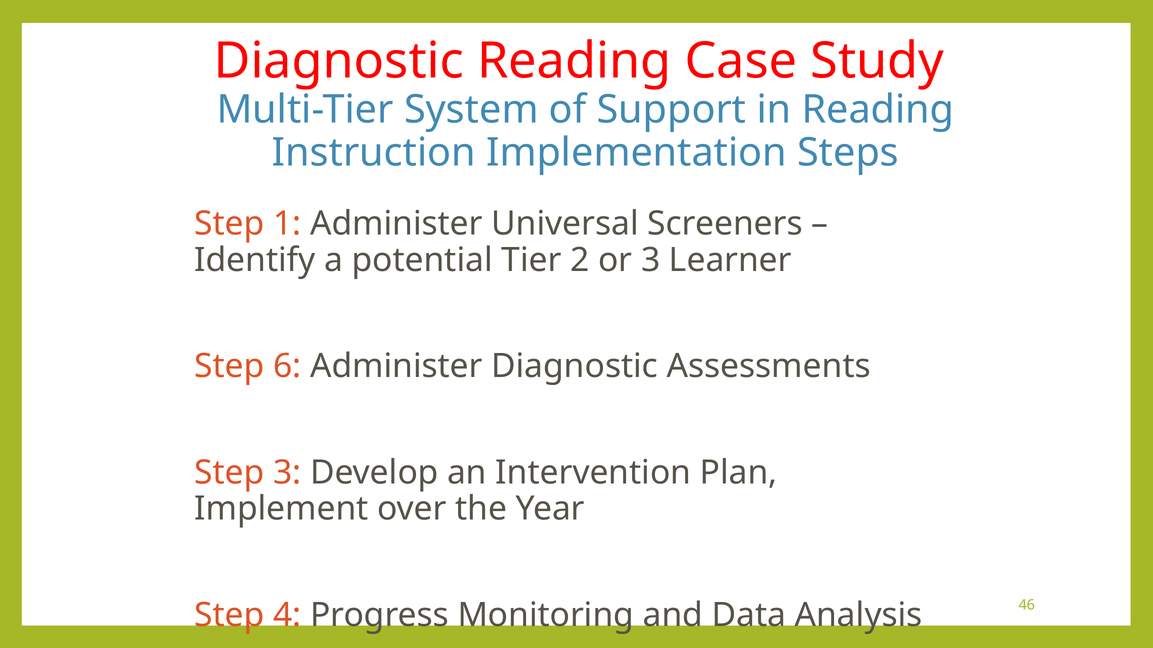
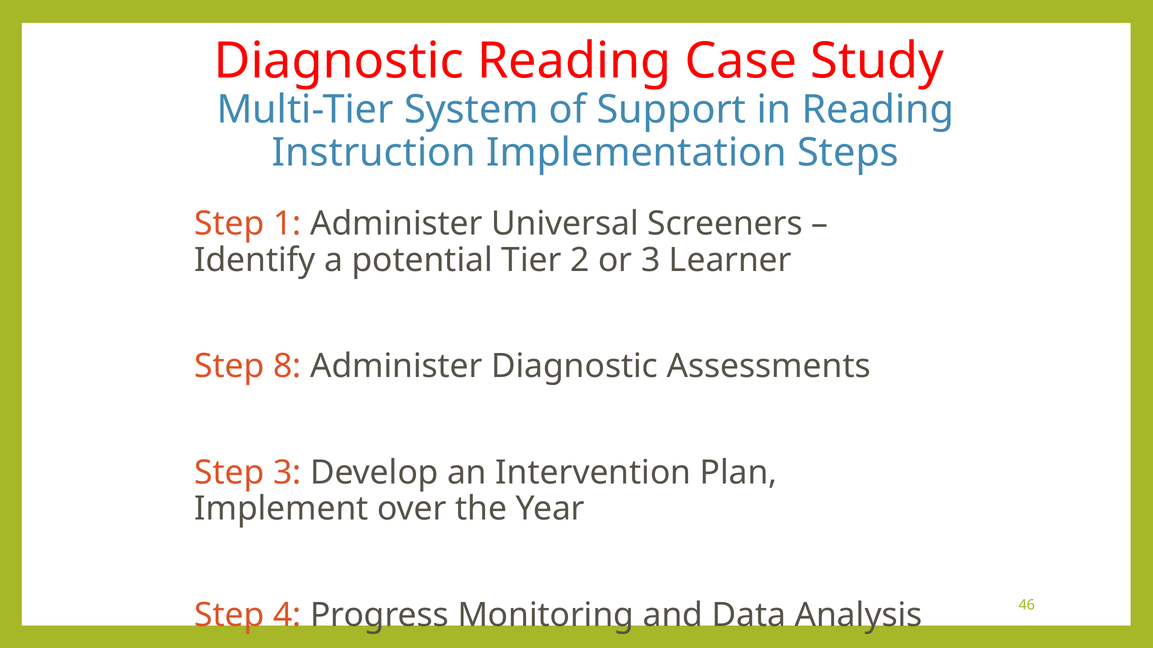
6: 6 -> 8 (287, 367)
